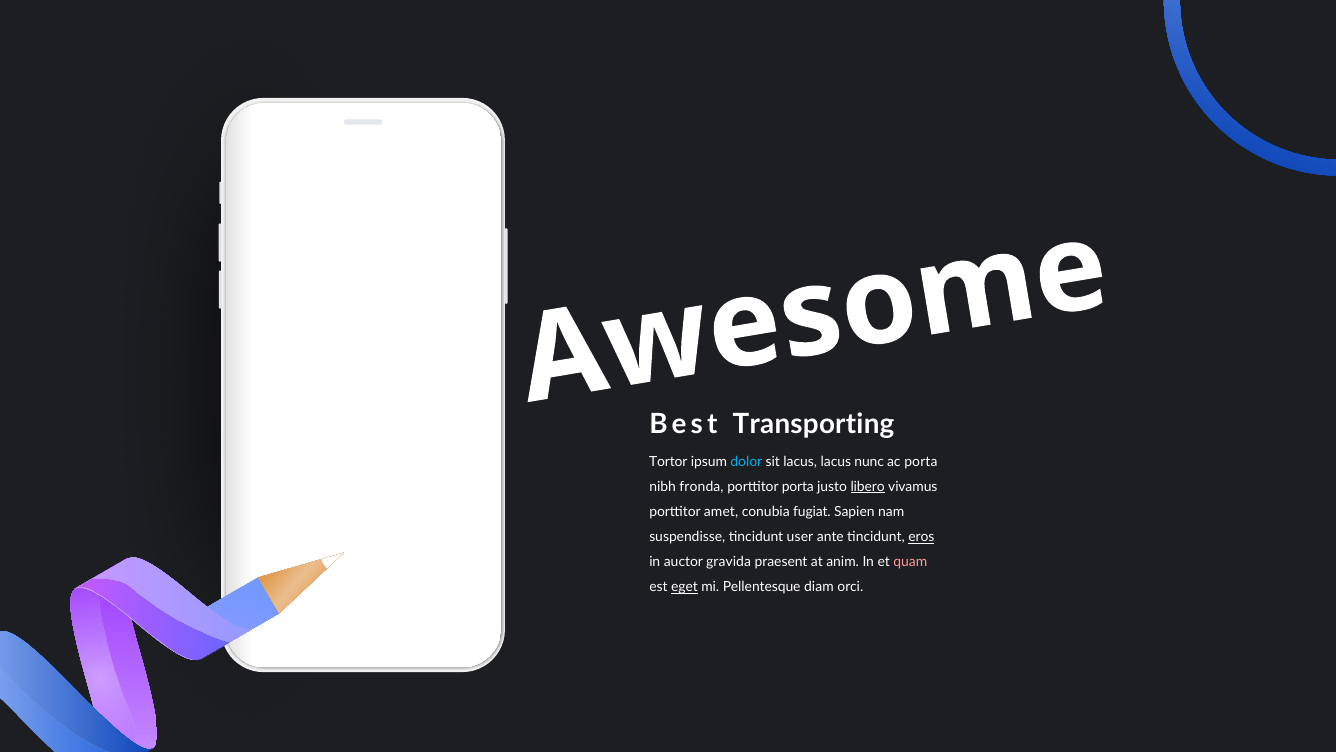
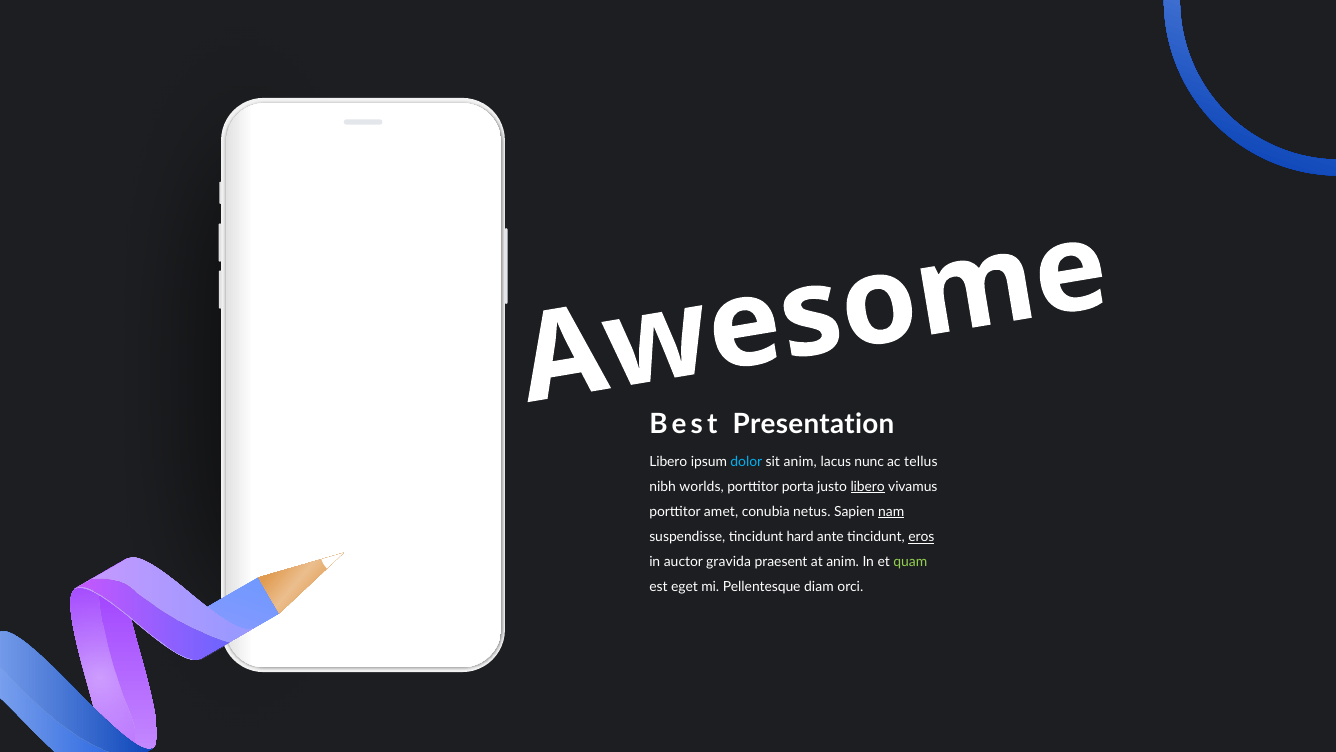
Transporting: Transporting -> Presentation (813, 424)
Tortor: Tortor -> Libero (668, 461)
sit lacus: lacus -> anim (800, 461)
ac porta: porta -> tellus (921, 461)
fronda: fronda -> worlds (702, 486)
fugiat: fugiat -> netus (812, 512)
nam underline: none -> present (891, 512)
user: user -> hard (800, 537)
quam colour: pink -> light green (910, 562)
eget underline: present -> none (684, 587)
